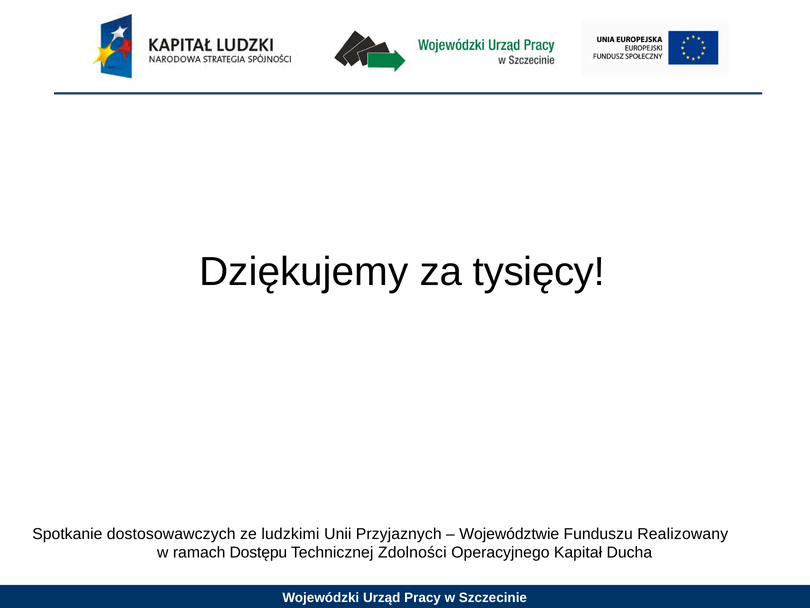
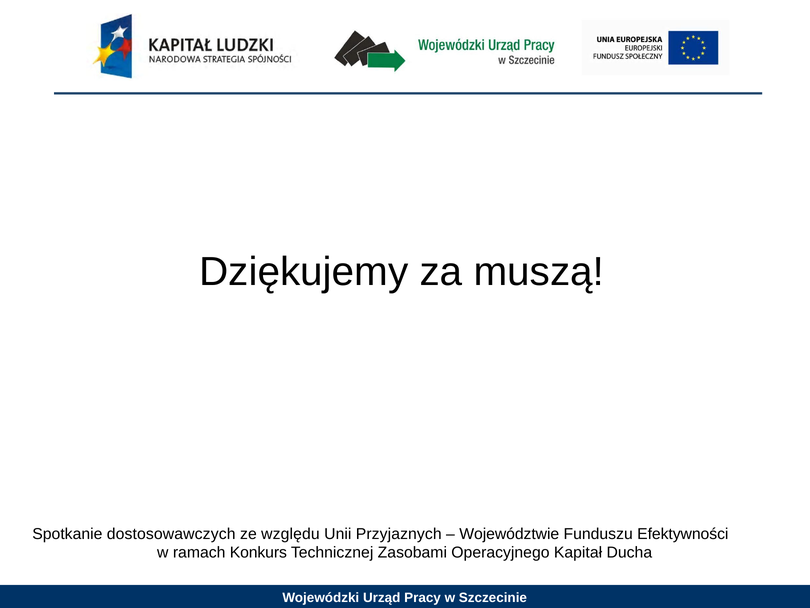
tysięcy: tysięcy -> muszą (539, 272)
ludzkimi: ludzkimi -> względu (290, 533)
Realizowany: Realizowany -> Efektywności (683, 533)
Dostępu: Dostępu -> Konkurs (258, 552)
Zdolności: Zdolności -> Zasobami (412, 552)
